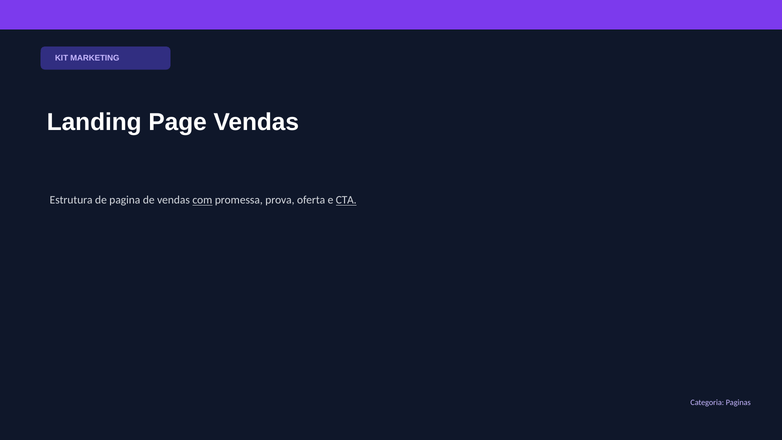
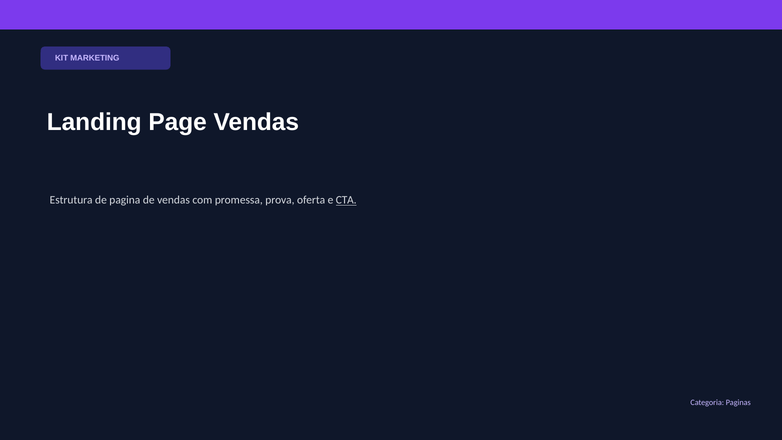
com underline: present -> none (202, 200)
